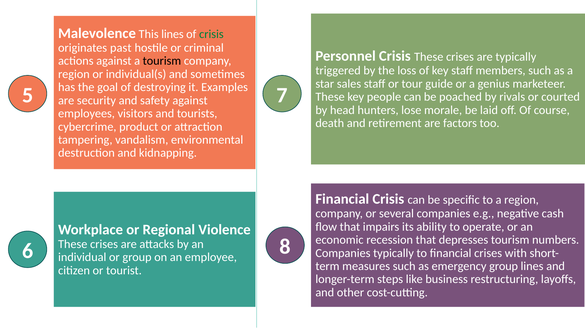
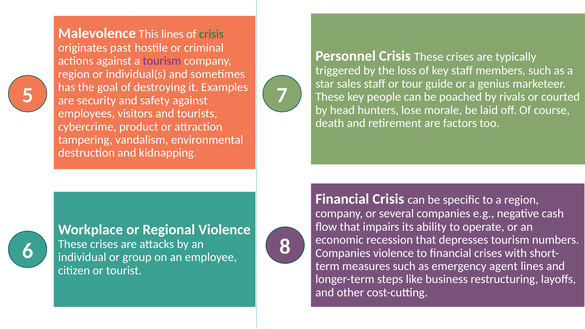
tourism colour: black -> purple (162, 61)
Companies typically: typically -> violence (394, 253)
emergency group: group -> agent (503, 266)
